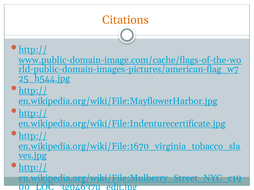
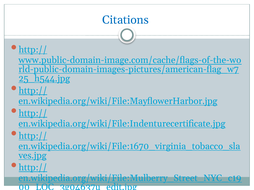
Citations colour: orange -> blue (125, 20)
